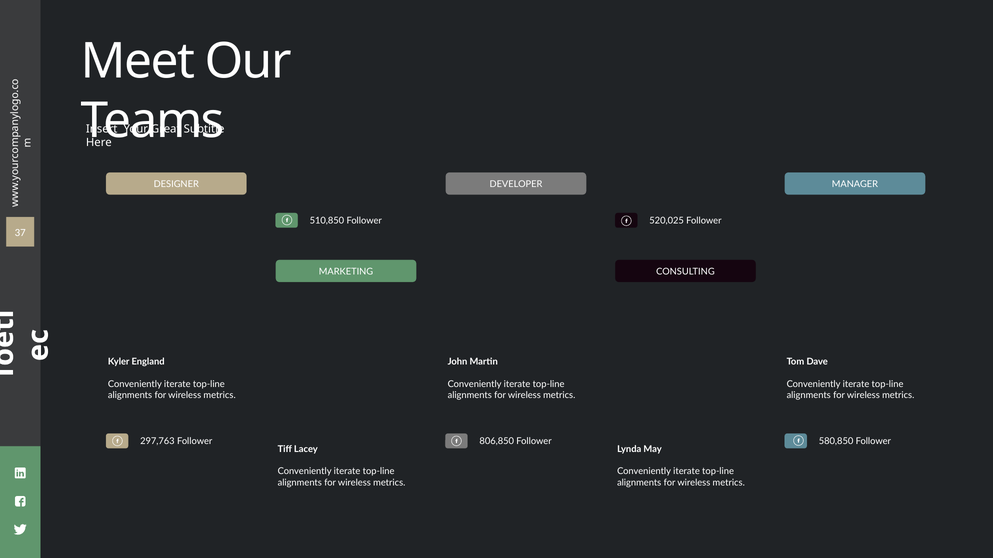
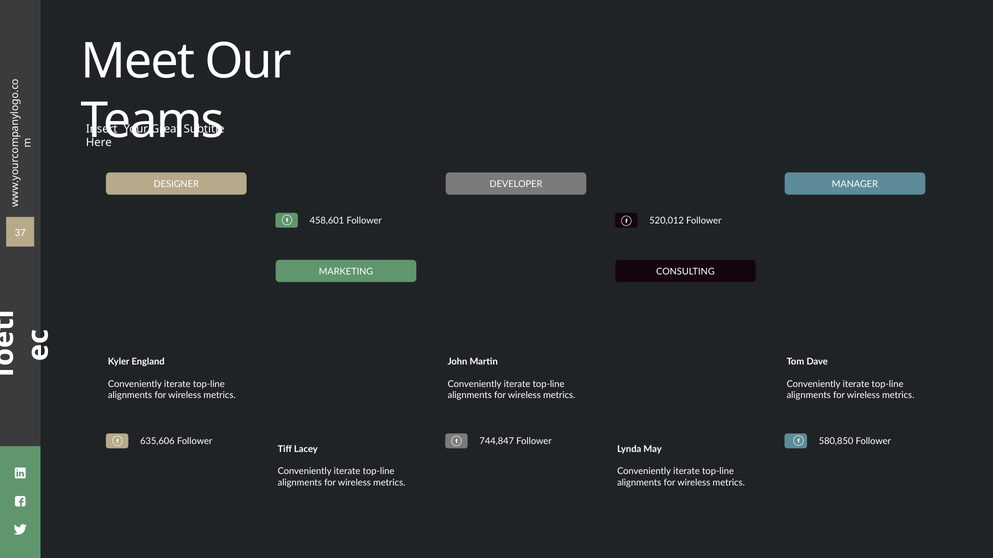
510,850: 510,850 -> 458,601 (327, 221)
520,025: 520,025 -> 520,012 (667, 221)
297,763: 297,763 -> 635,606 (157, 442)
806,850: 806,850 -> 744,847 (497, 442)
